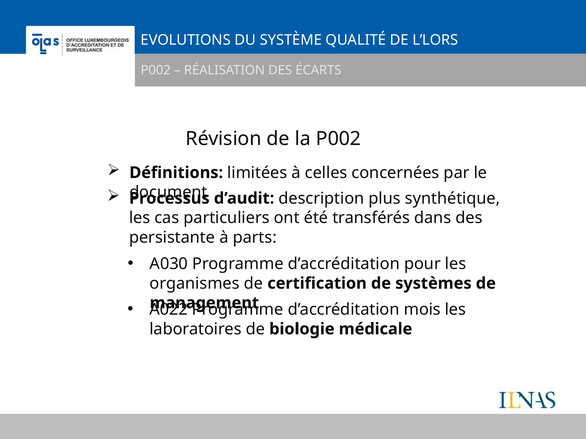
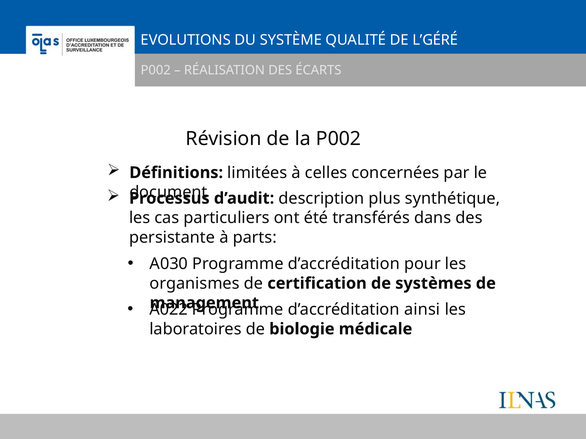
L’LORS: L’LORS -> L’GÉRÉ (435, 40)
mois: mois -> ainsi (422, 310)
